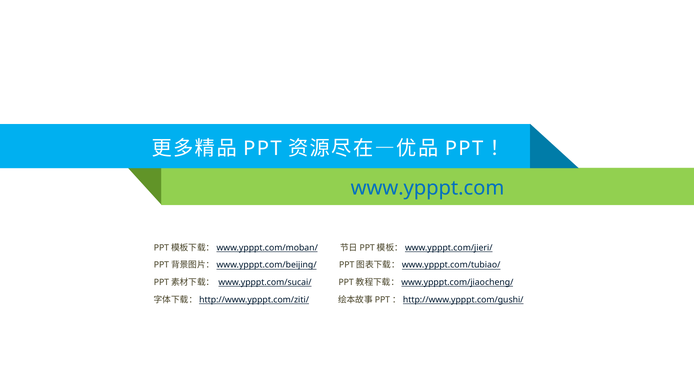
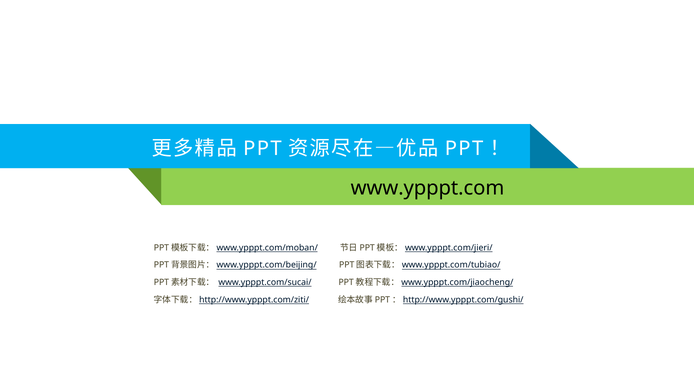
www.ypppt.com colour: blue -> black (428, 188)
